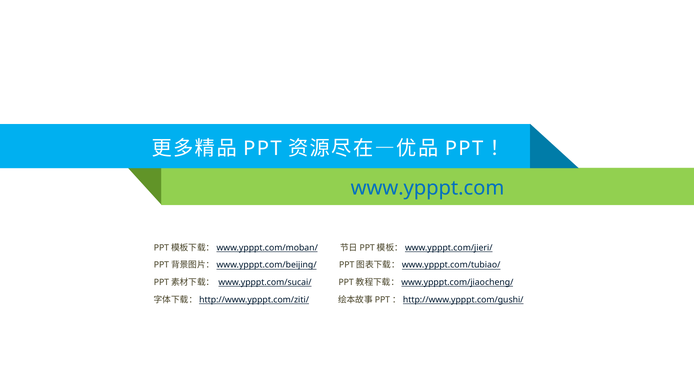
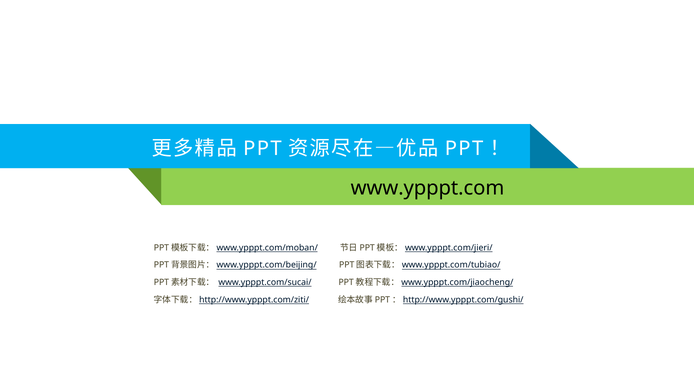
www.ypppt.com colour: blue -> black (428, 188)
